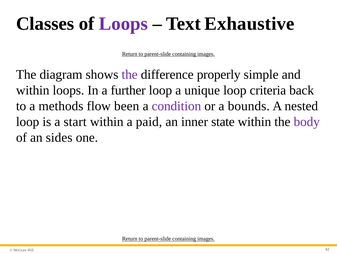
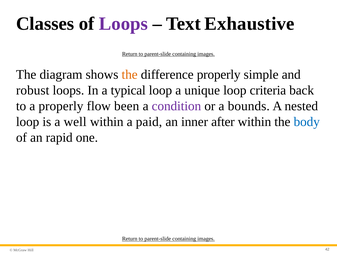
the colour: purple -> orange (130, 75)
within: within -> robust (33, 90)
further: further -> typical (128, 90)
a methods: methods -> properly (61, 106)
start: start -> well (75, 122)
state: state -> after (223, 122)
body colour: purple -> blue (307, 122)
sides: sides -> rapid (59, 137)
